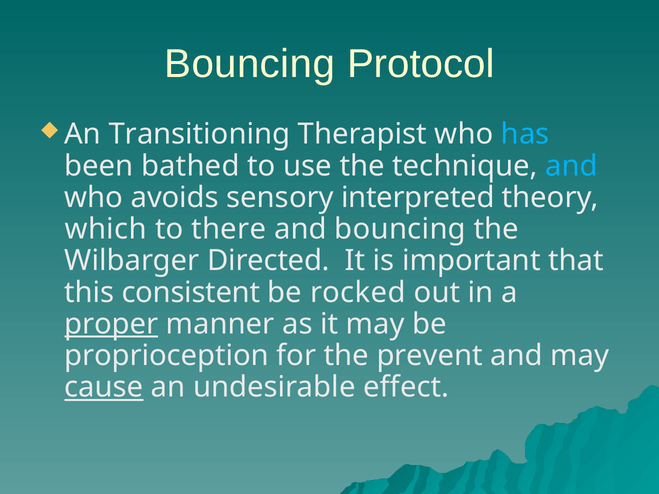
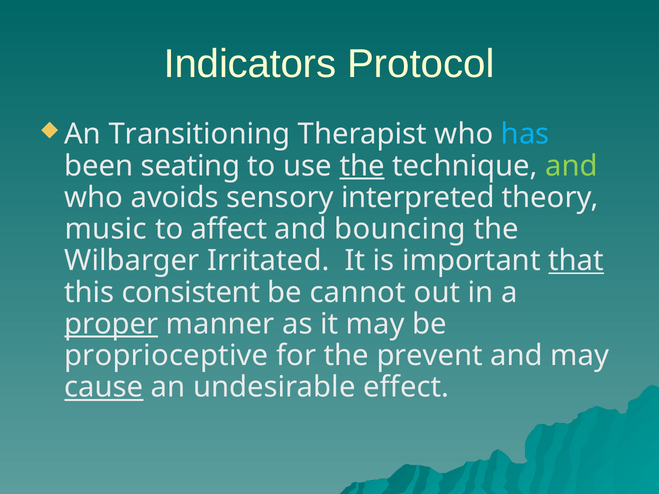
Bouncing: Bouncing -> Indicators (250, 64)
bathed: bathed -> seating (191, 166)
the underline: none -> present (362, 166)
and colour: light blue -> light green (572, 166)
which: which -> music (106, 229)
there: there -> affect (229, 229)
Directed: Directed -> Irritated (268, 261)
that underline: none -> present (576, 261)
rocked: rocked -> cannot (358, 293)
proprioception: proprioception -> proprioceptive (166, 356)
